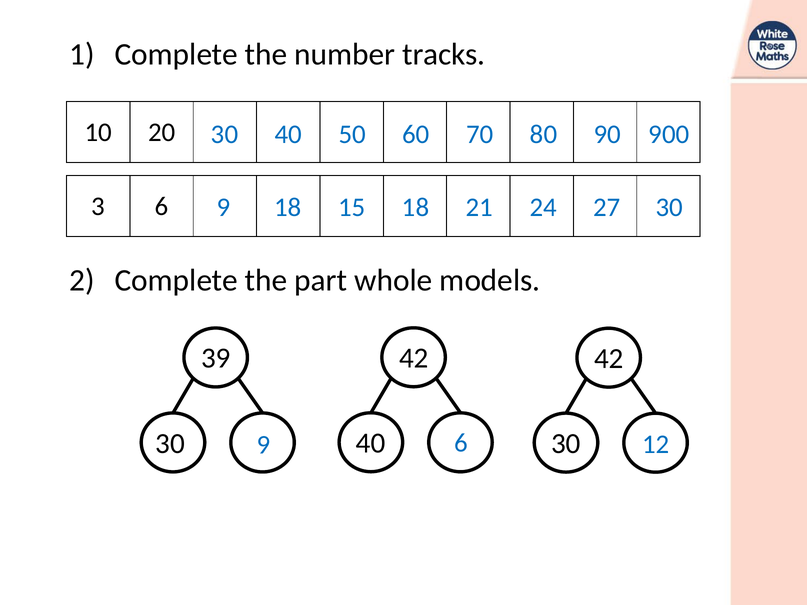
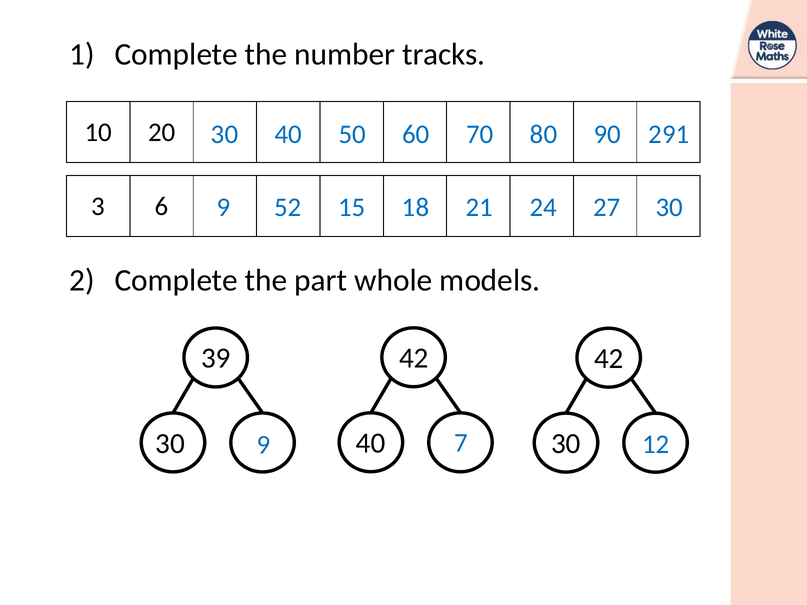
900: 900 -> 291 (669, 134)
9 18: 18 -> 52 (288, 207)
9 6: 6 -> 7 (461, 443)
